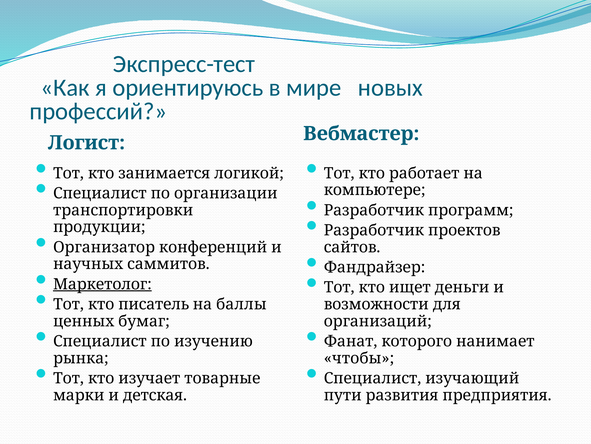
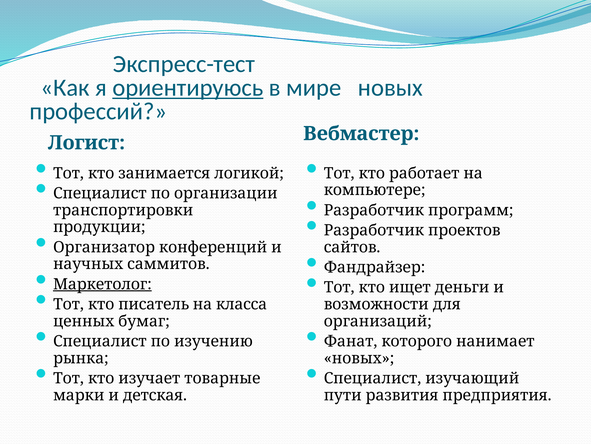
ориентируюсь underline: none -> present (188, 88)
баллы: баллы -> класса (242, 304)
чтобы: чтобы -> новых (359, 358)
